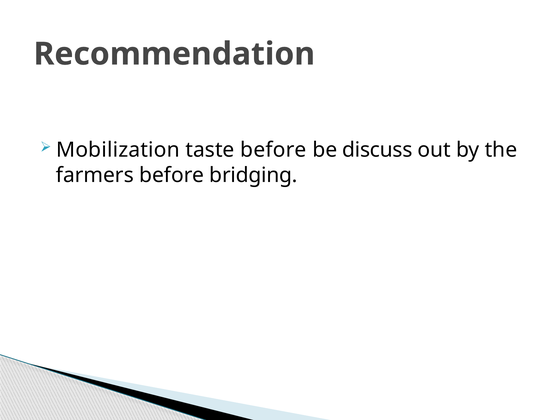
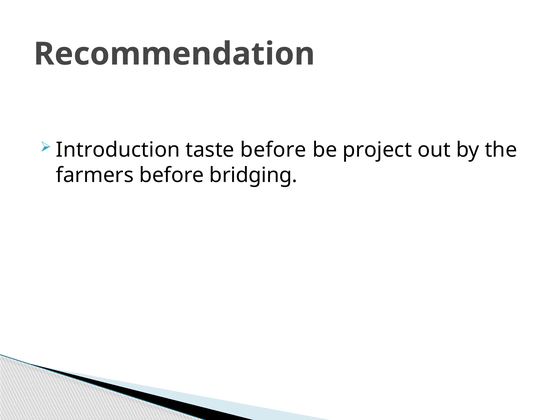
Mobilization: Mobilization -> Introduction (118, 150)
discuss: discuss -> project (377, 150)
